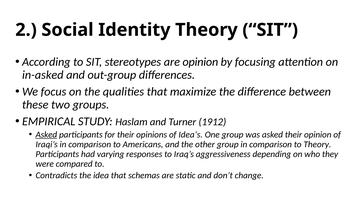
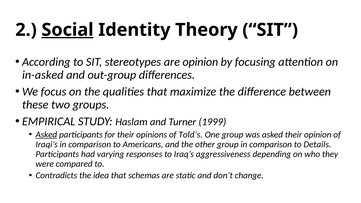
Social underline: none -> present (67, 30)
1912: 1912 -> 1999 (212, 122)
Idea’s: Idea’s -> Told’s (191, 135)
to Theory: Theory -> Details (317, 144)
